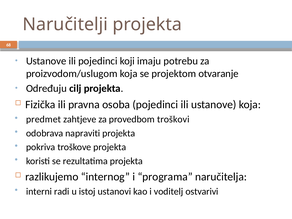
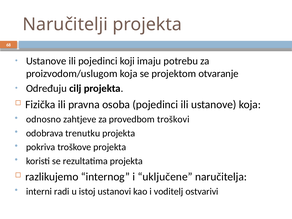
predmet: predmet -> odnosno (44, 119)
napraviti: napraviti -> trenutku (83, 133)
programa: programa -> uključene (165, 177)
